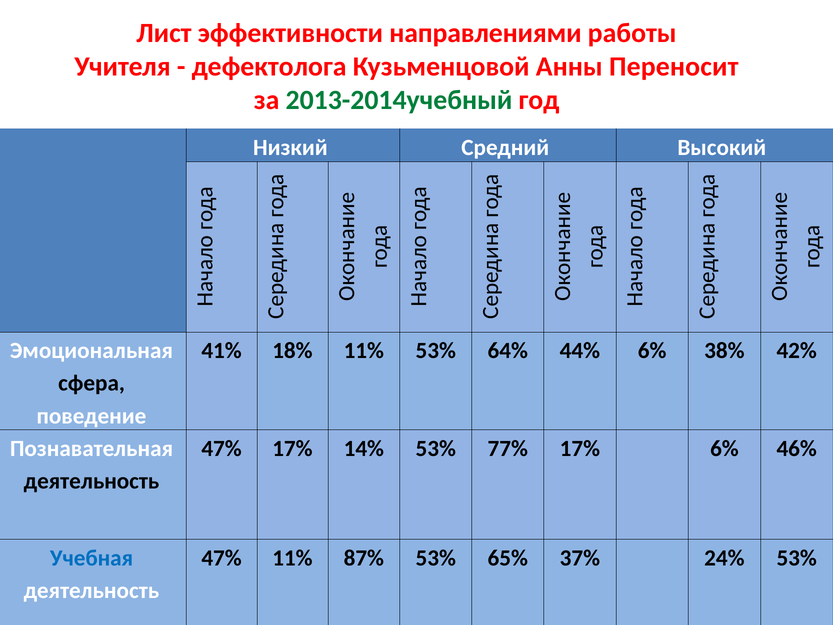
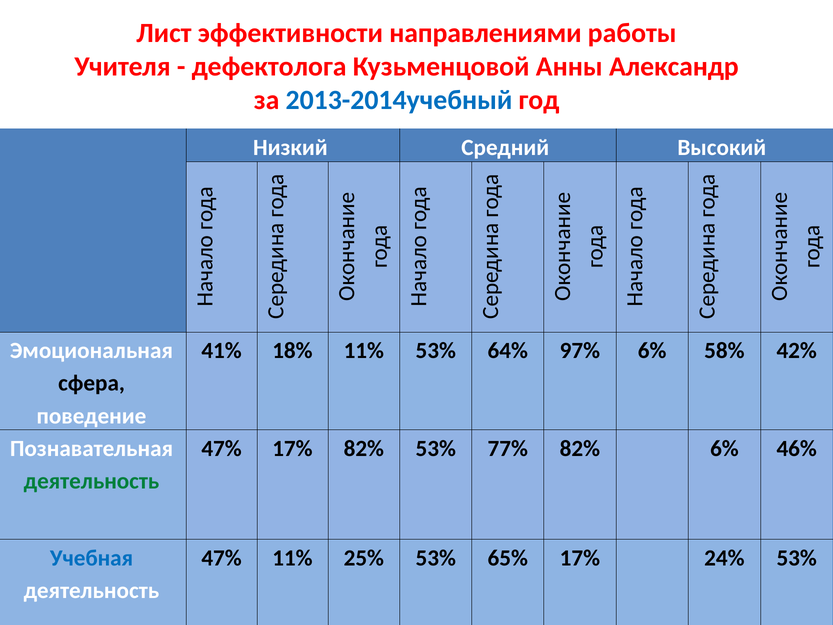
Переносит: Переносит -> Александр (674, 67)
2013-2014учебный colour: green -> blue (399, 100)
44%: 44% -> 97% (580, 351)
38%: 38% -> 58% (724, 351)
17% 14%: 14% -> 82% (364, 448)
77% 17%: 17% -> 82% (580, 448)
деятельность colour: black -> green (91, 481)
87%: 87% -> 25% (364, 558)
65% 37%: 37% -> 17% (580, 558)
